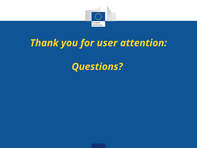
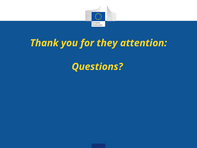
user: user -> they (107, 43)
